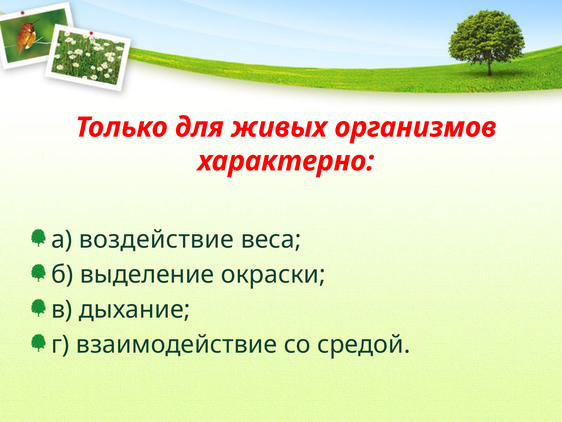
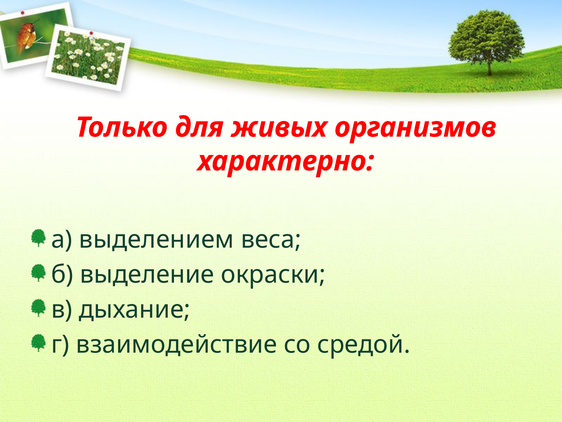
воздействие: воздействие -> выделением (156, 239)
